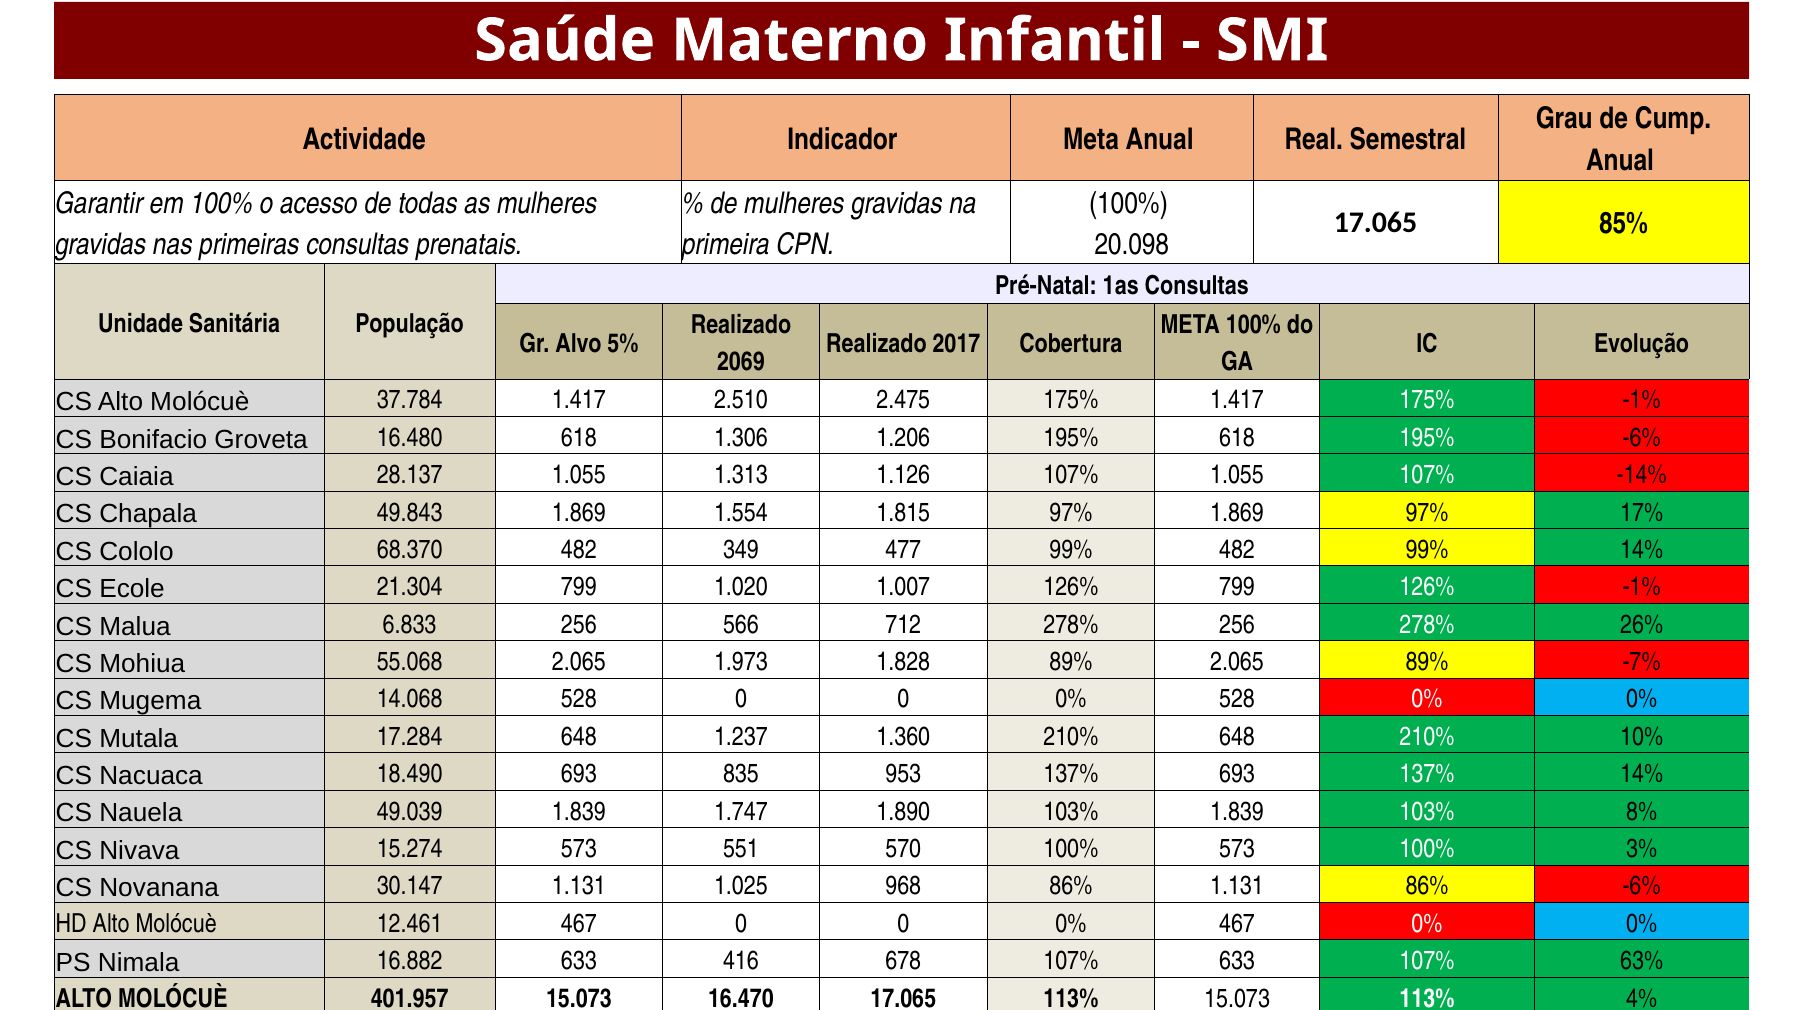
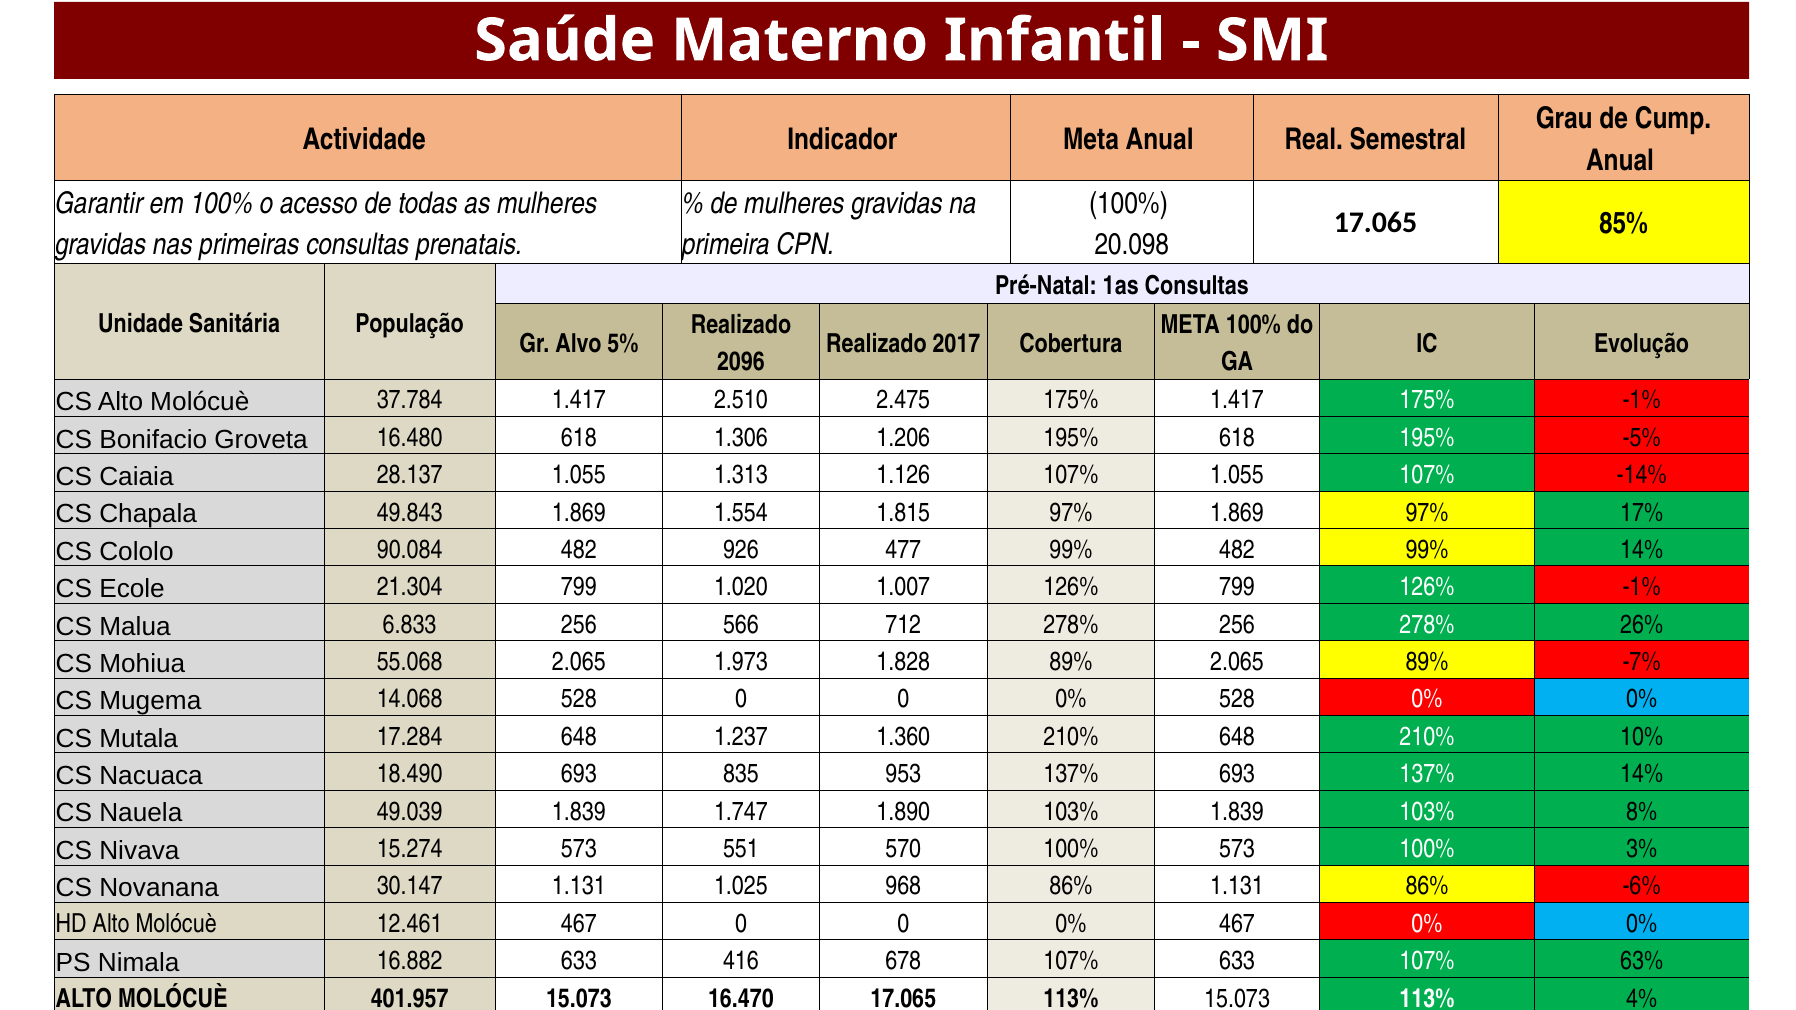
2069: 2069 -> 2096 (741, 362)
195% -6%: -6% -> -5% (1642, 438)
68.370: 68.370 -> 90.084 (410, 550)
349: 349 -> 926 (741, 550)
